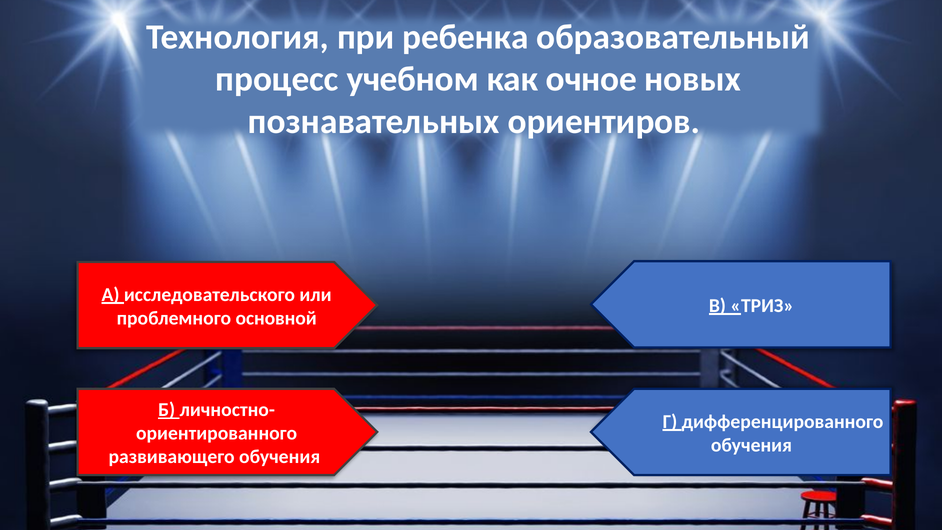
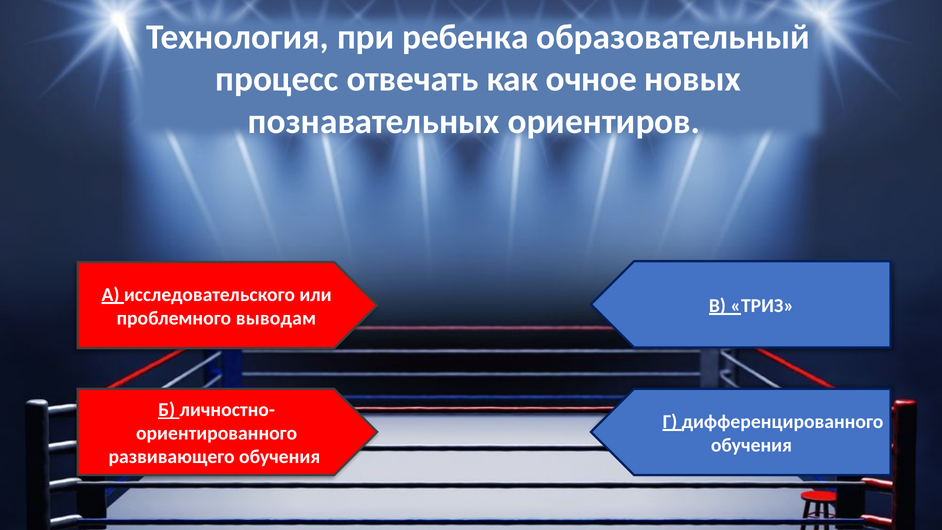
учебном: учебном -> отвечать (413, 79)
основной: основной -> выводам (276, 318)
